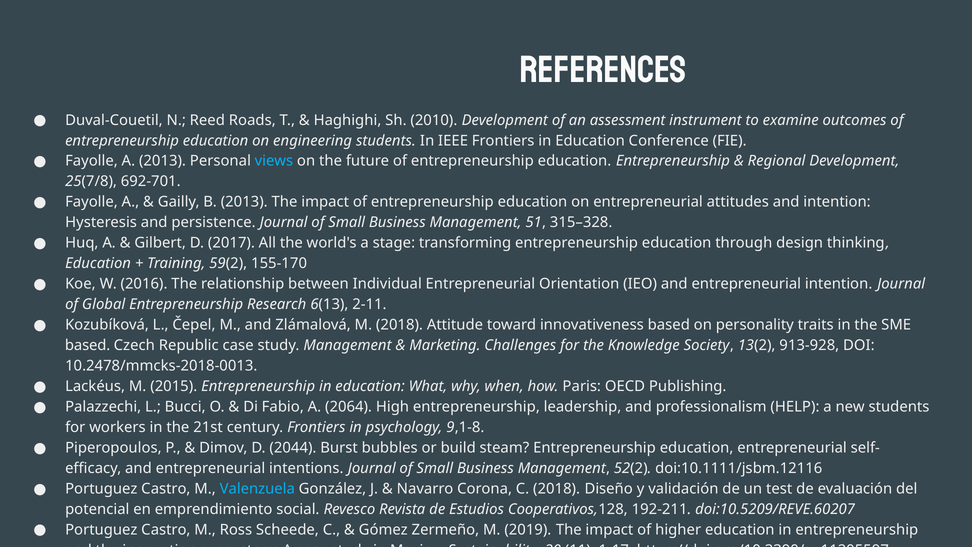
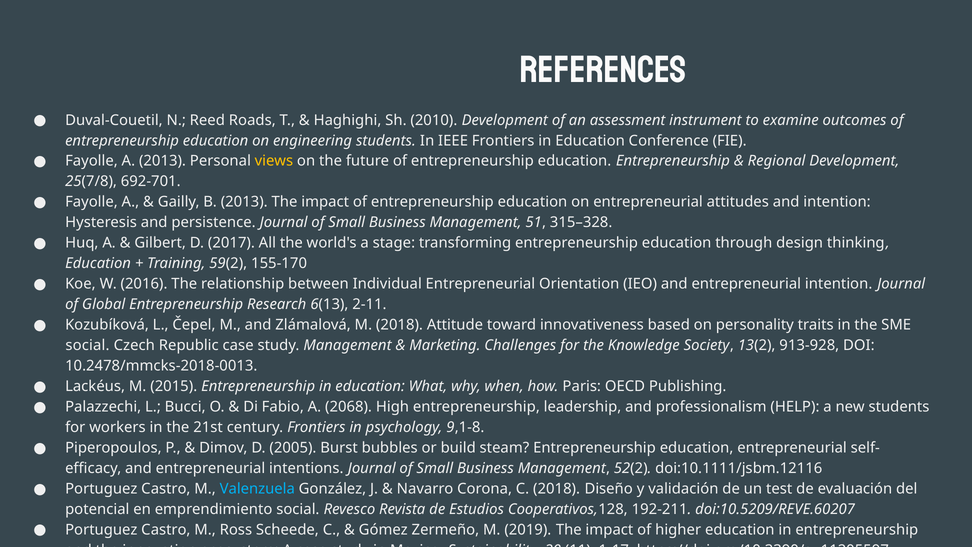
views colour: light blue -> yellow (274, 161)
based: based -> social (87, 345)
2064: 2064 -> 2068 (349, 407)
2044: 2044 -> 2005 (293, 448)
